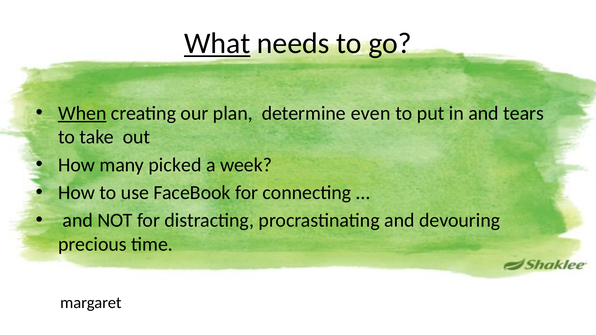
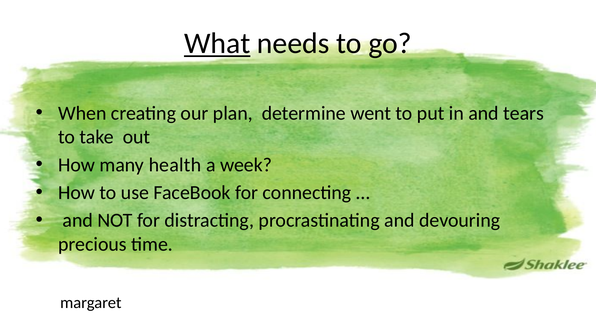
When underline: present -> none (82, 113)
even: even -> went (371, 113)
picked: picked -> health (175, 165)
